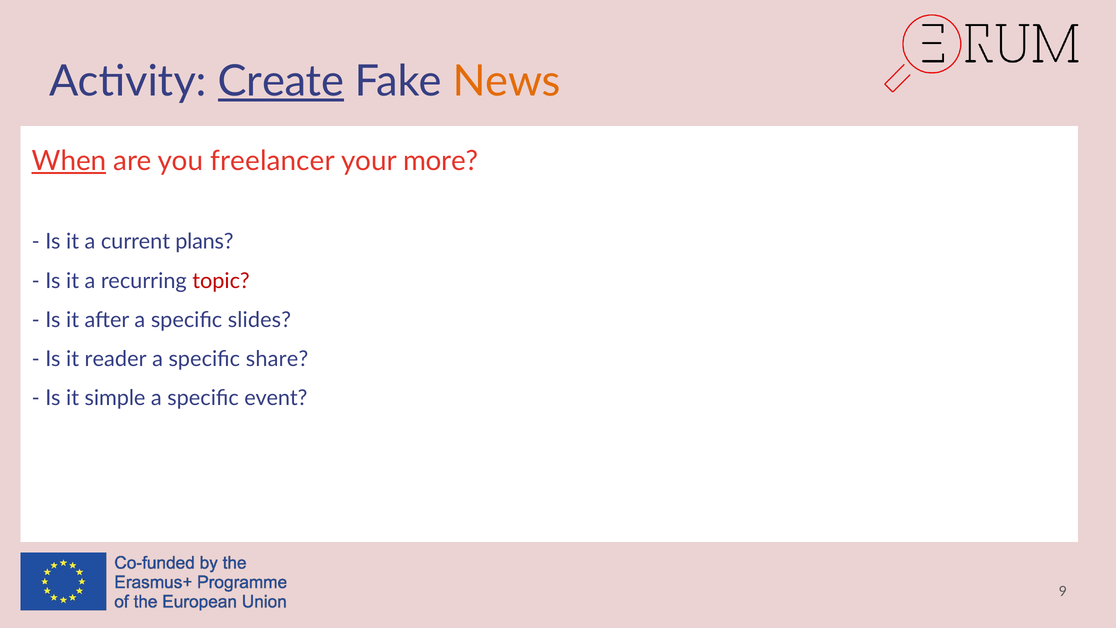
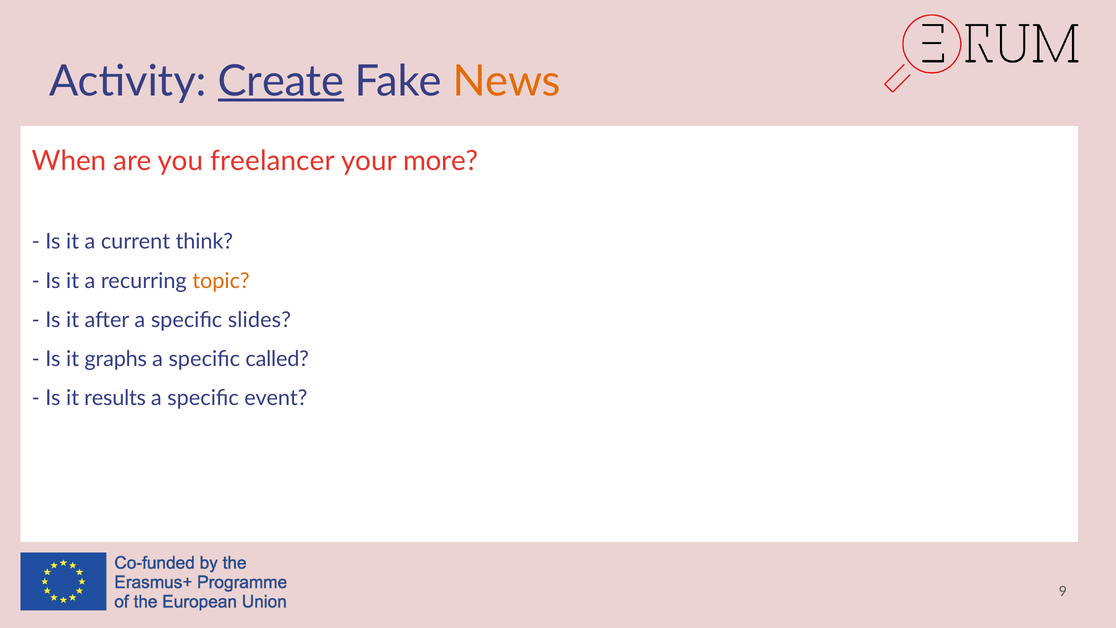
When underline: present -> none (69, 161)
plans: plans -> think (204, 242)
topic colour: red -> orange (221, 281)
reader: reader -> graphs (116, 359)
share: share -> called (277, 359)
simple: simple -> results (115, 398)
